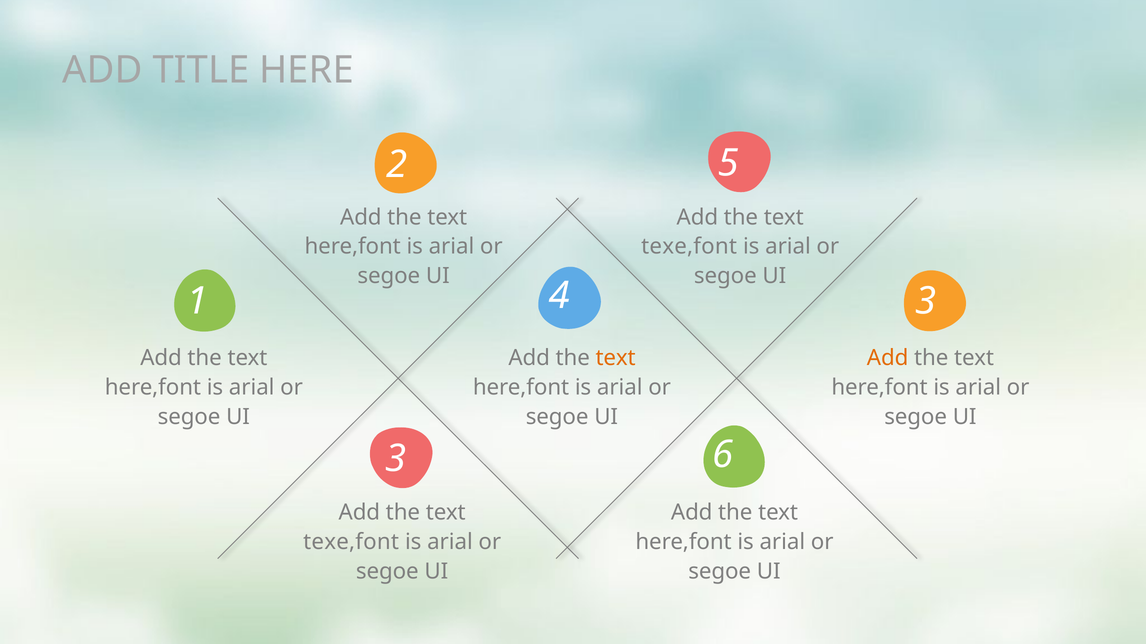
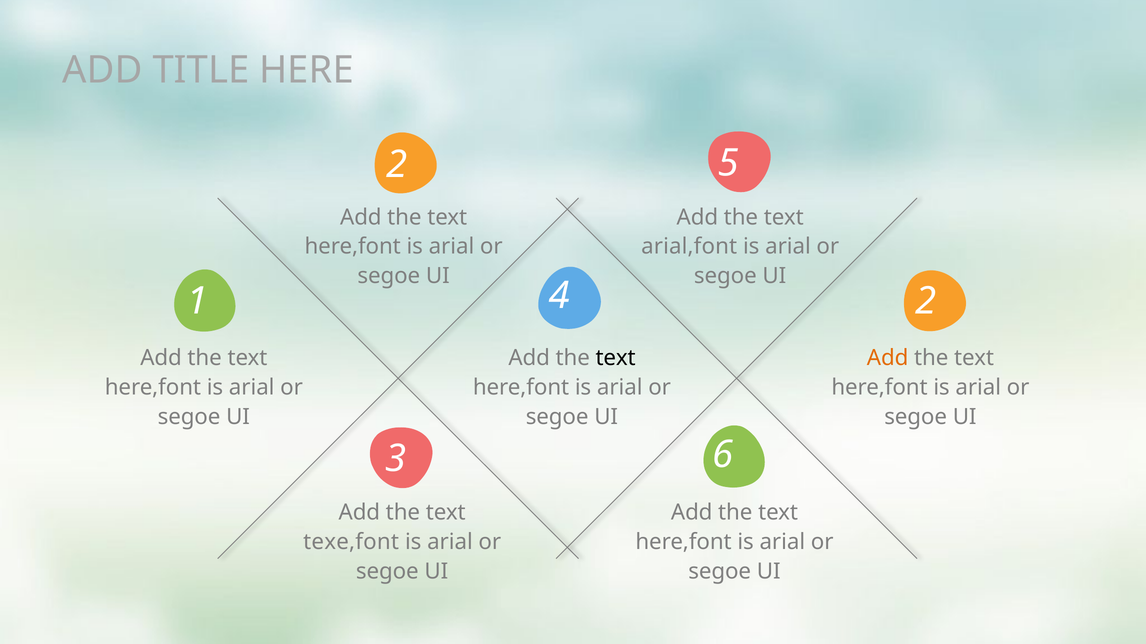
texe,font: texe,font -> arial,font (689, 247)
4 3: 3 -> 2 (926, 301)
text colour: orange -> black (616, 358)
